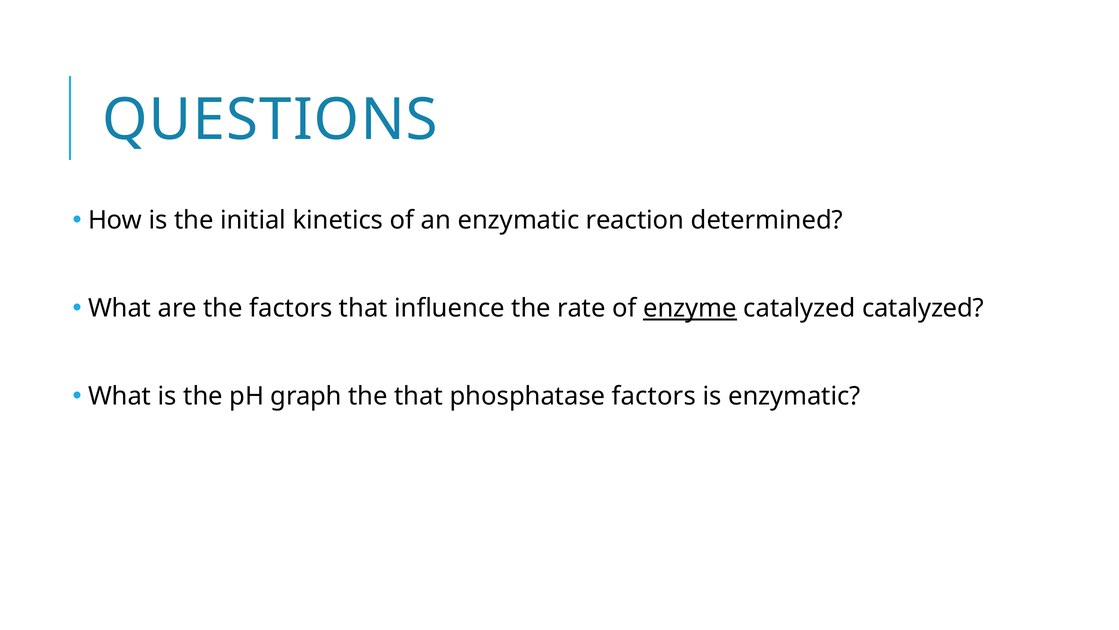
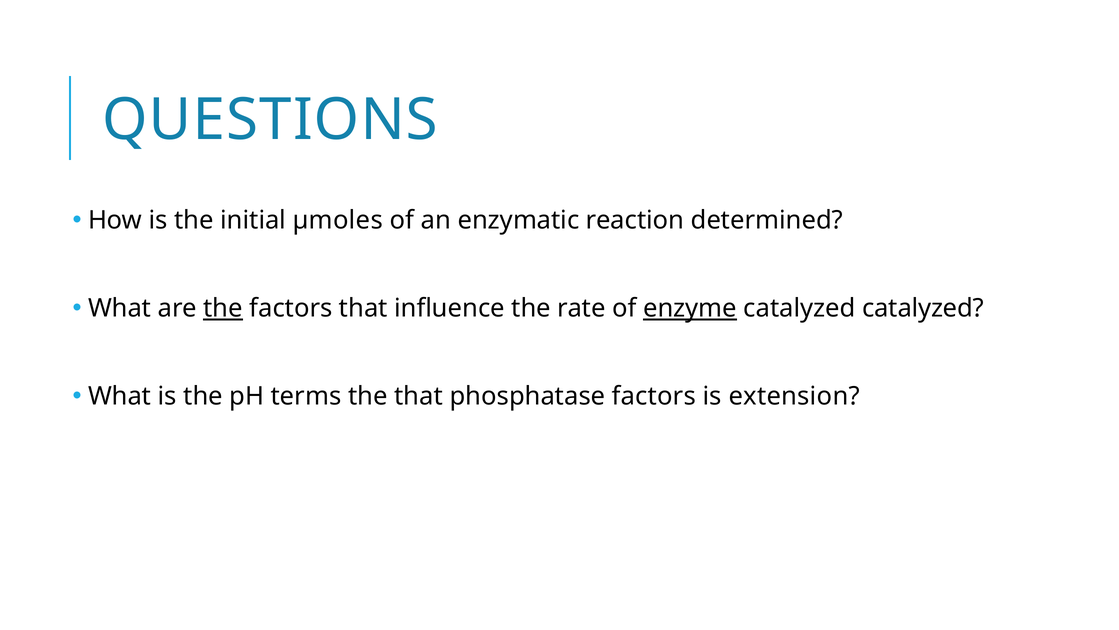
kinetics: kinetics -> µmoles (338, 220)
the underline: none -> present (223, 308)
graph: graph -> terms (306, 396)
is enzymatic: enzymatic -> extension (794, 396)
